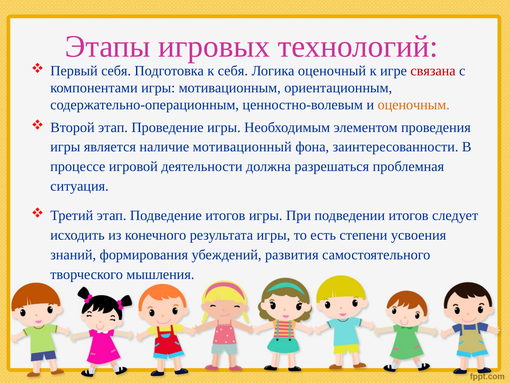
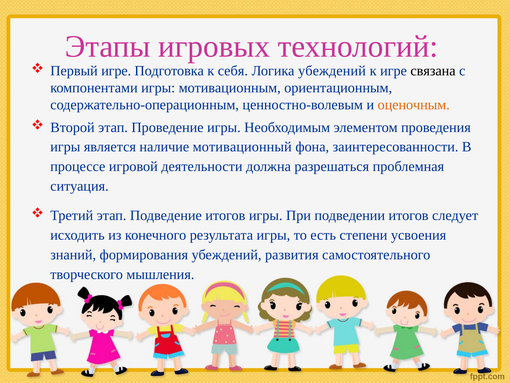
Первый себя: себя -> игре (116, 71)
Логика оценочный: оценочный -> убеждений (332, 71)
связана colour: red -> black (433, 71)
